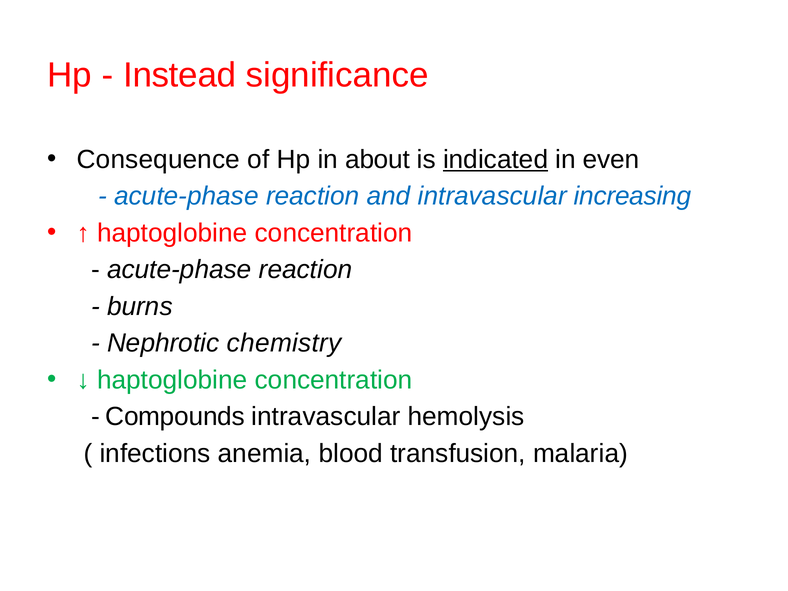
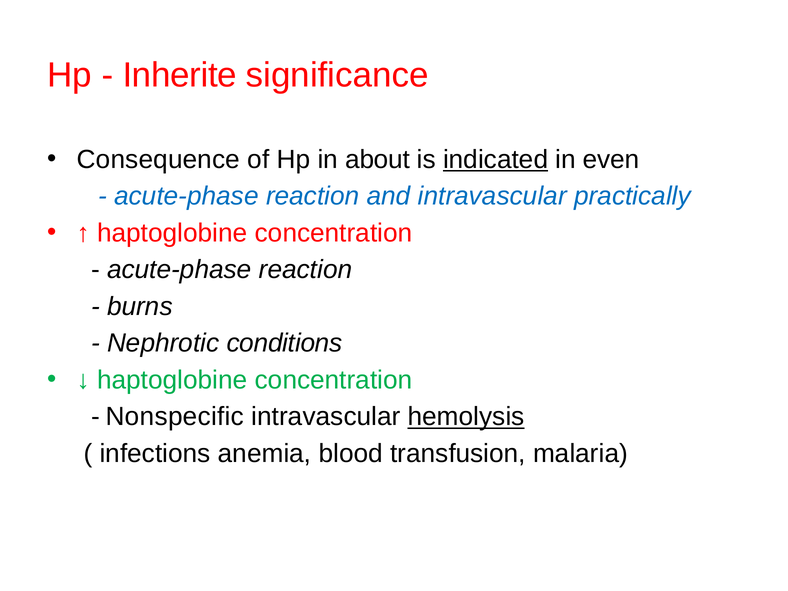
Instead: Instead -> Inherite (180, 75)
increasing: increasing -> practically (632, 196)
chemistry: chemistry -> conditions (284, 343)
Compounds: Compounds -> Nonspecific (175, 417)
hemolysis underline: none -> present (466, 417)
